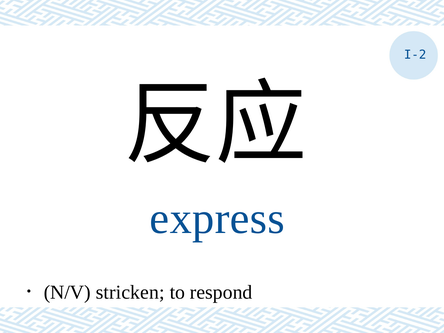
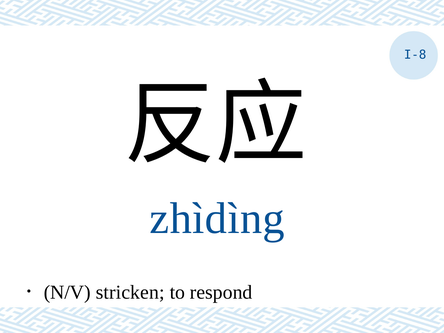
I-2: I-2 -> I-8 (415, 55)
express: express -> zhìdìng (217, 218)
